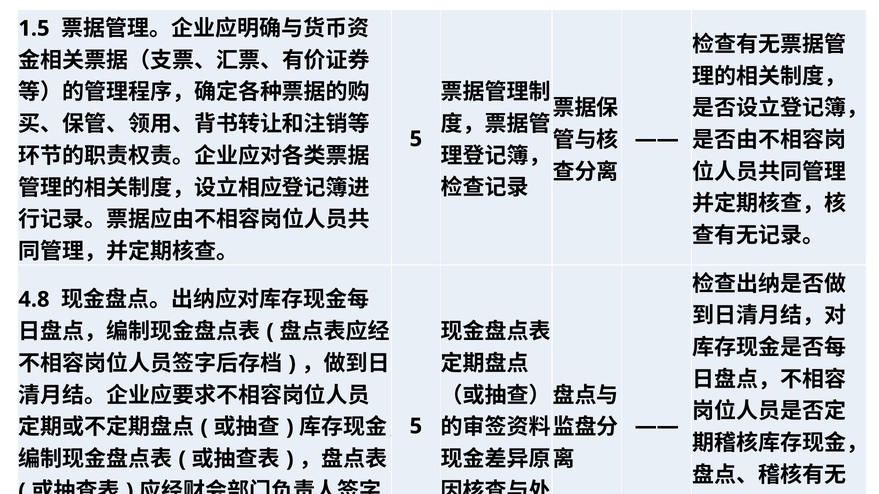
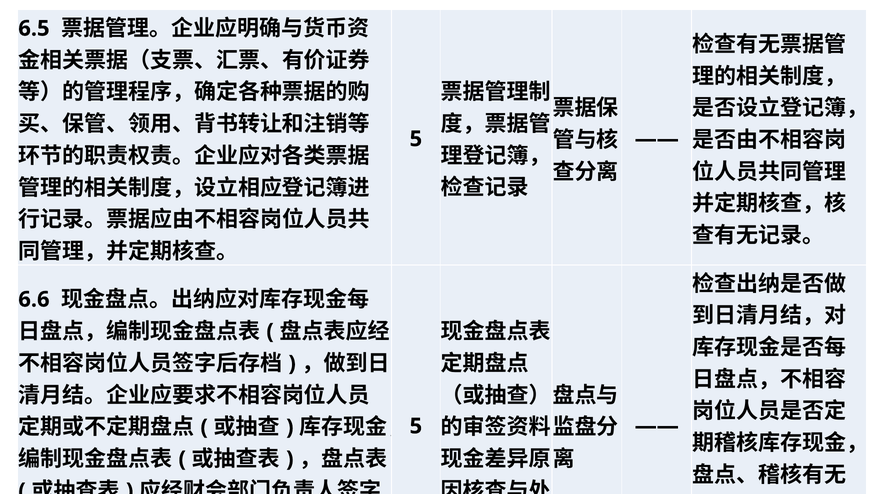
1.5: 1.5 -> 6.5 (34, 28)
4.8: 4.8 -> 6.6 (34, 300)
